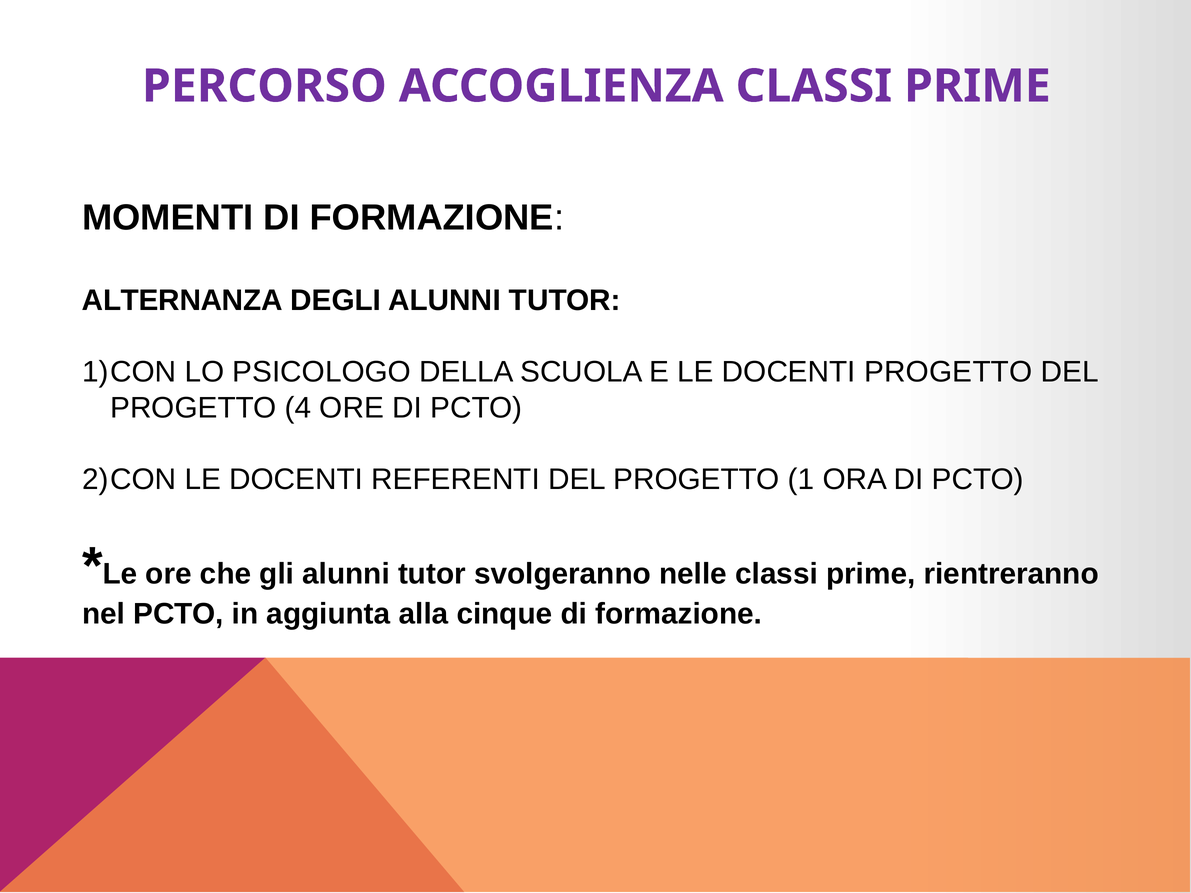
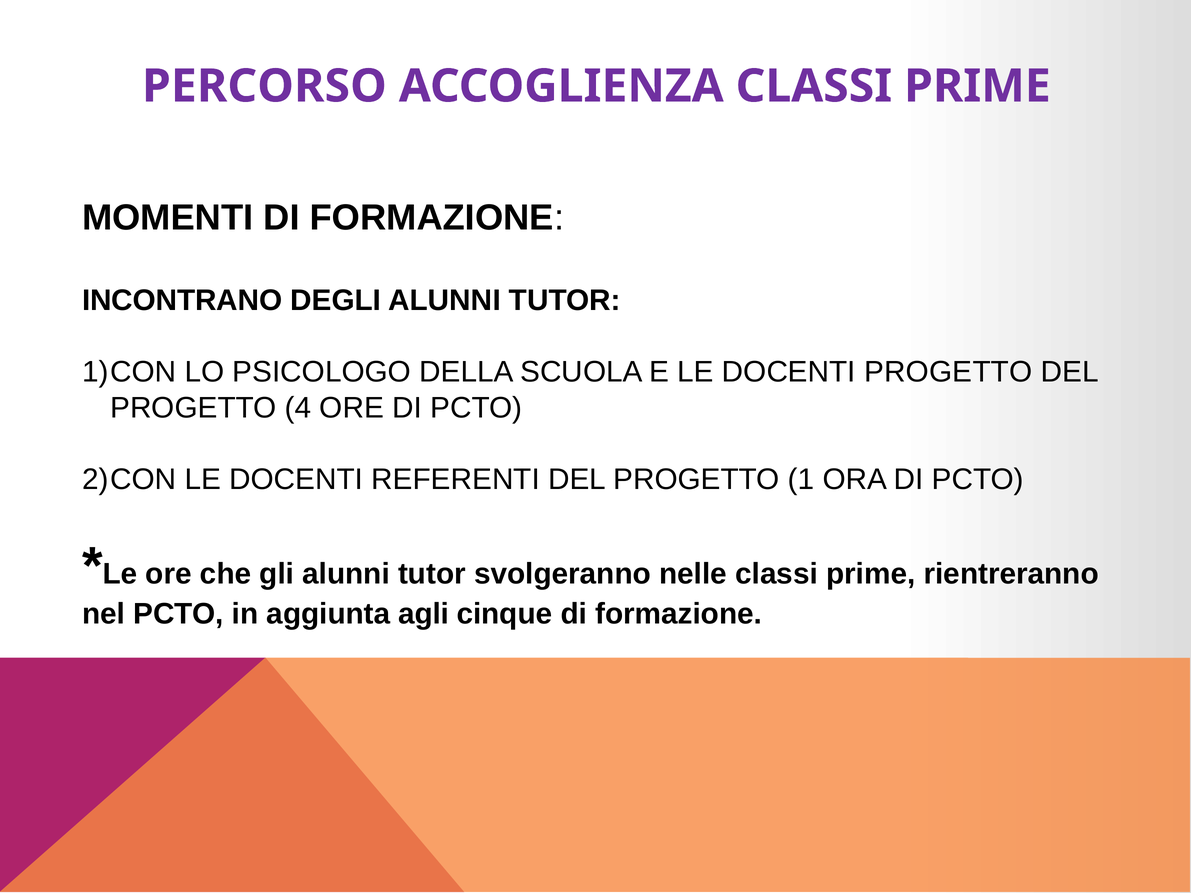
ALTERNANZA: ALTERNANZA -> INCONTRANO (182, 301)
alla: alla -> agli (424, 614)
